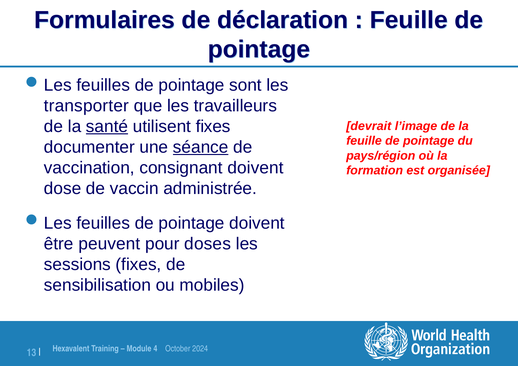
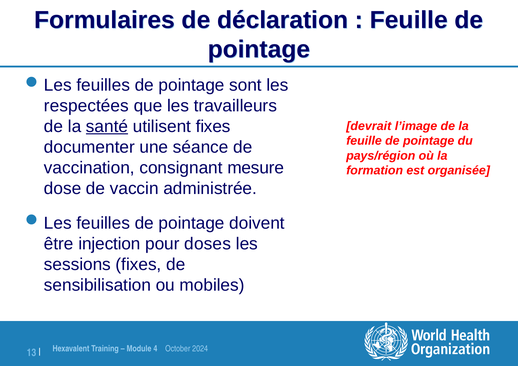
transporter: transporter -> respectées (86, 106)
séance underline: present -> none (201, 147)
consignant doivent: doivent -> mesure (256, 168)
peuvent: peuvent -> injection (109, 244)
